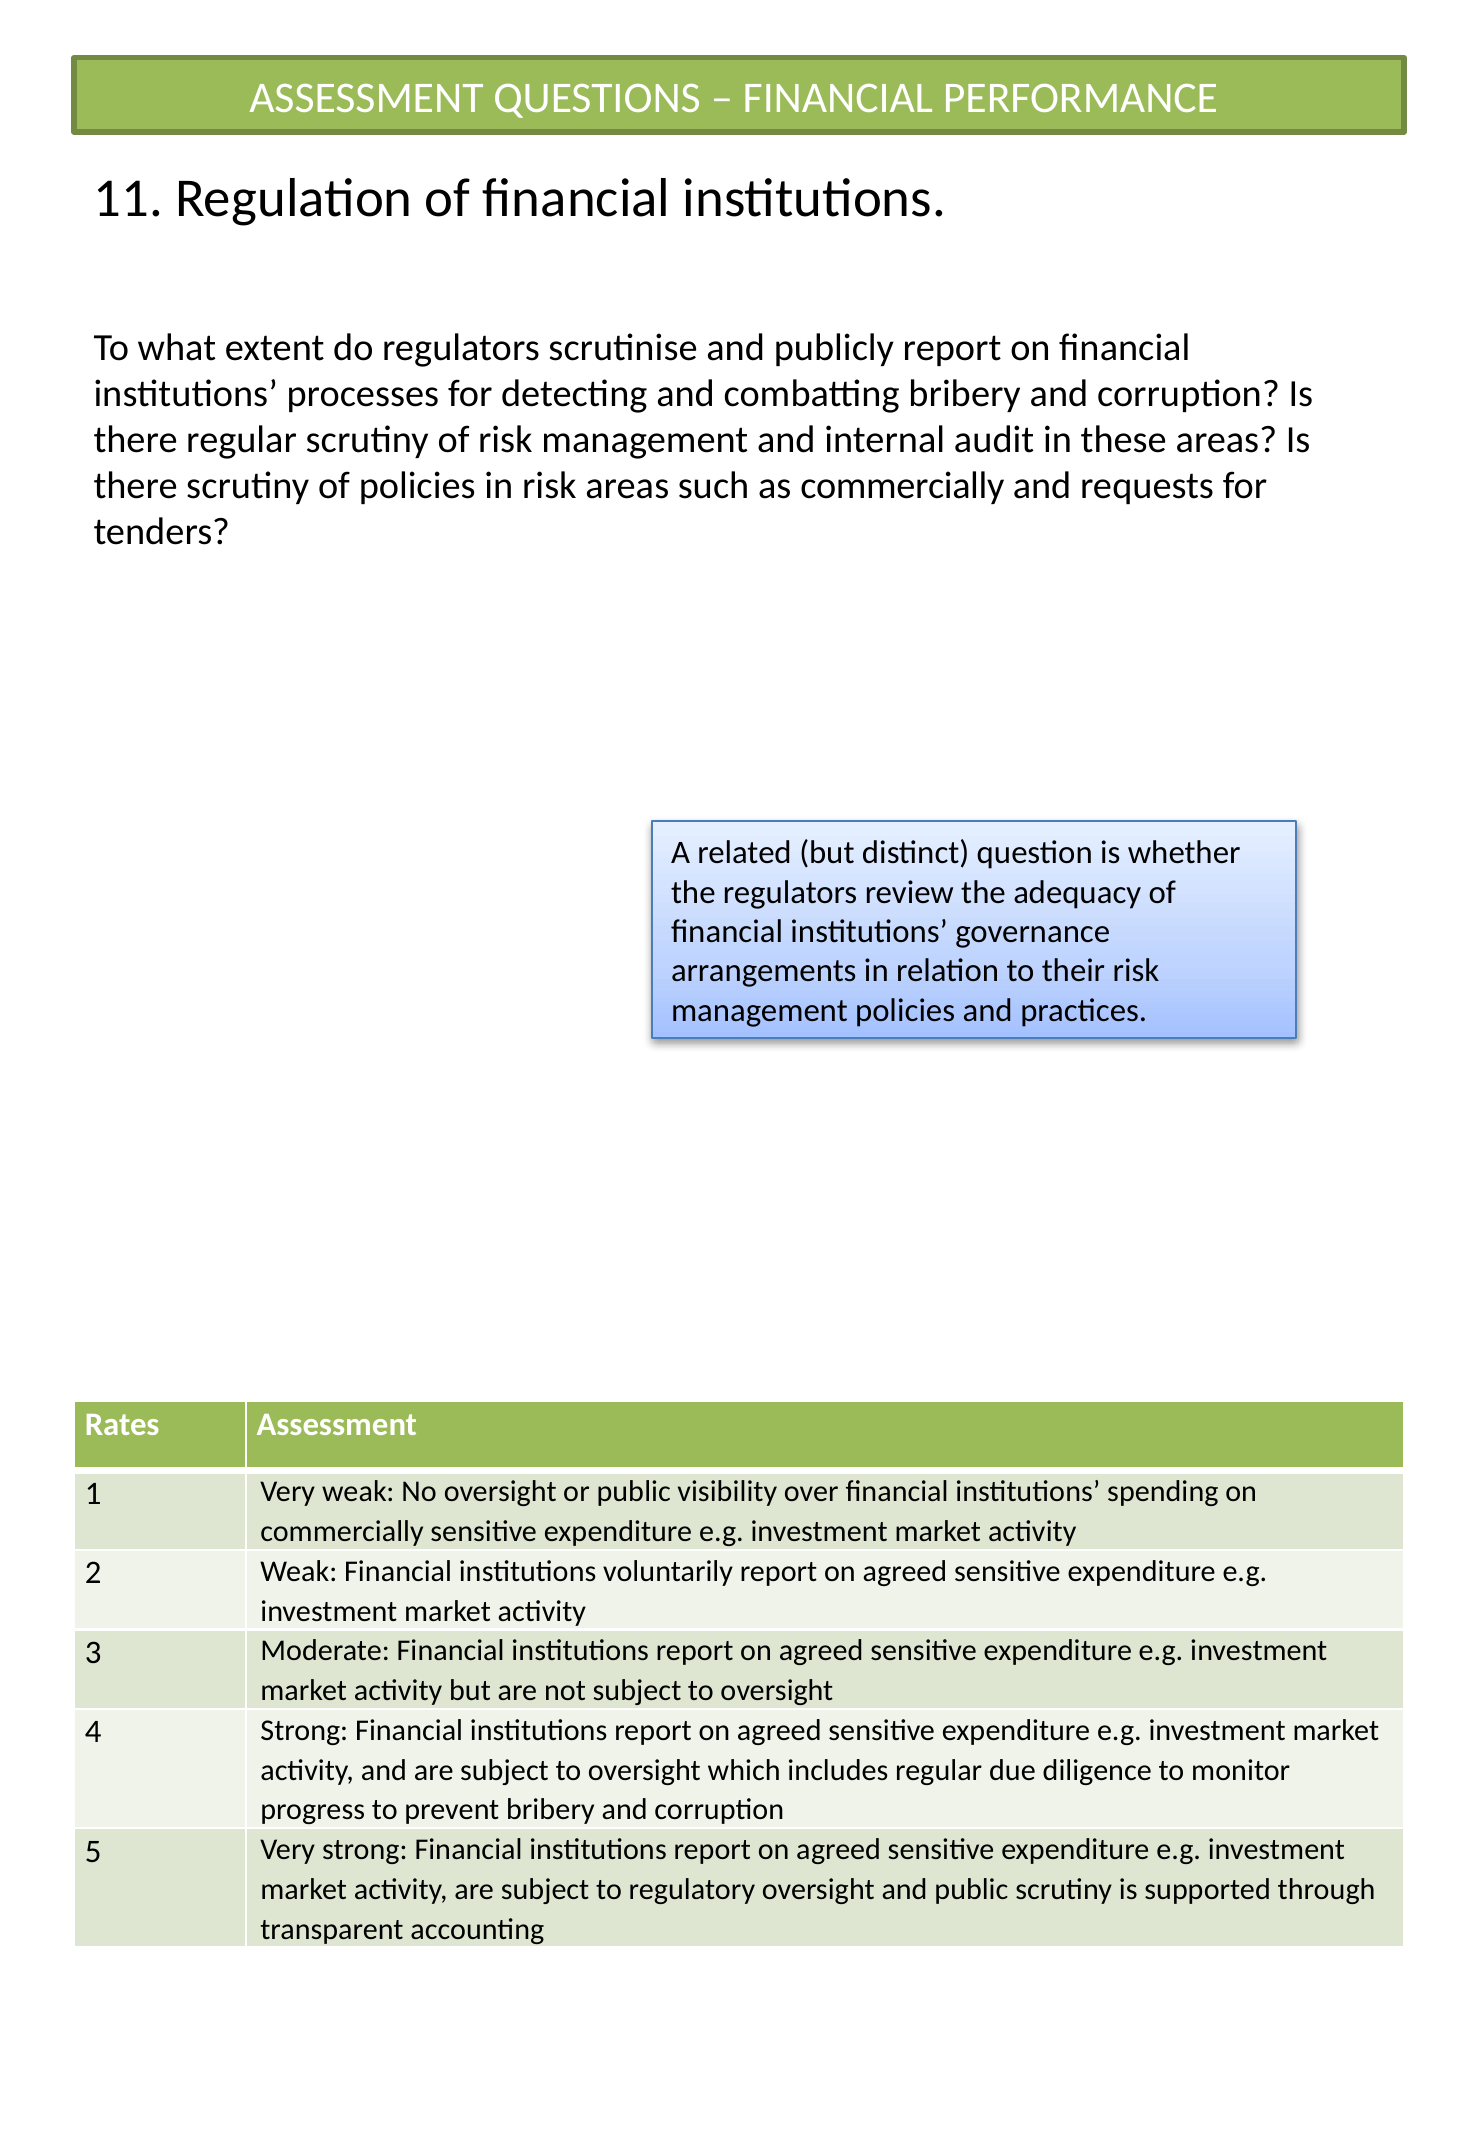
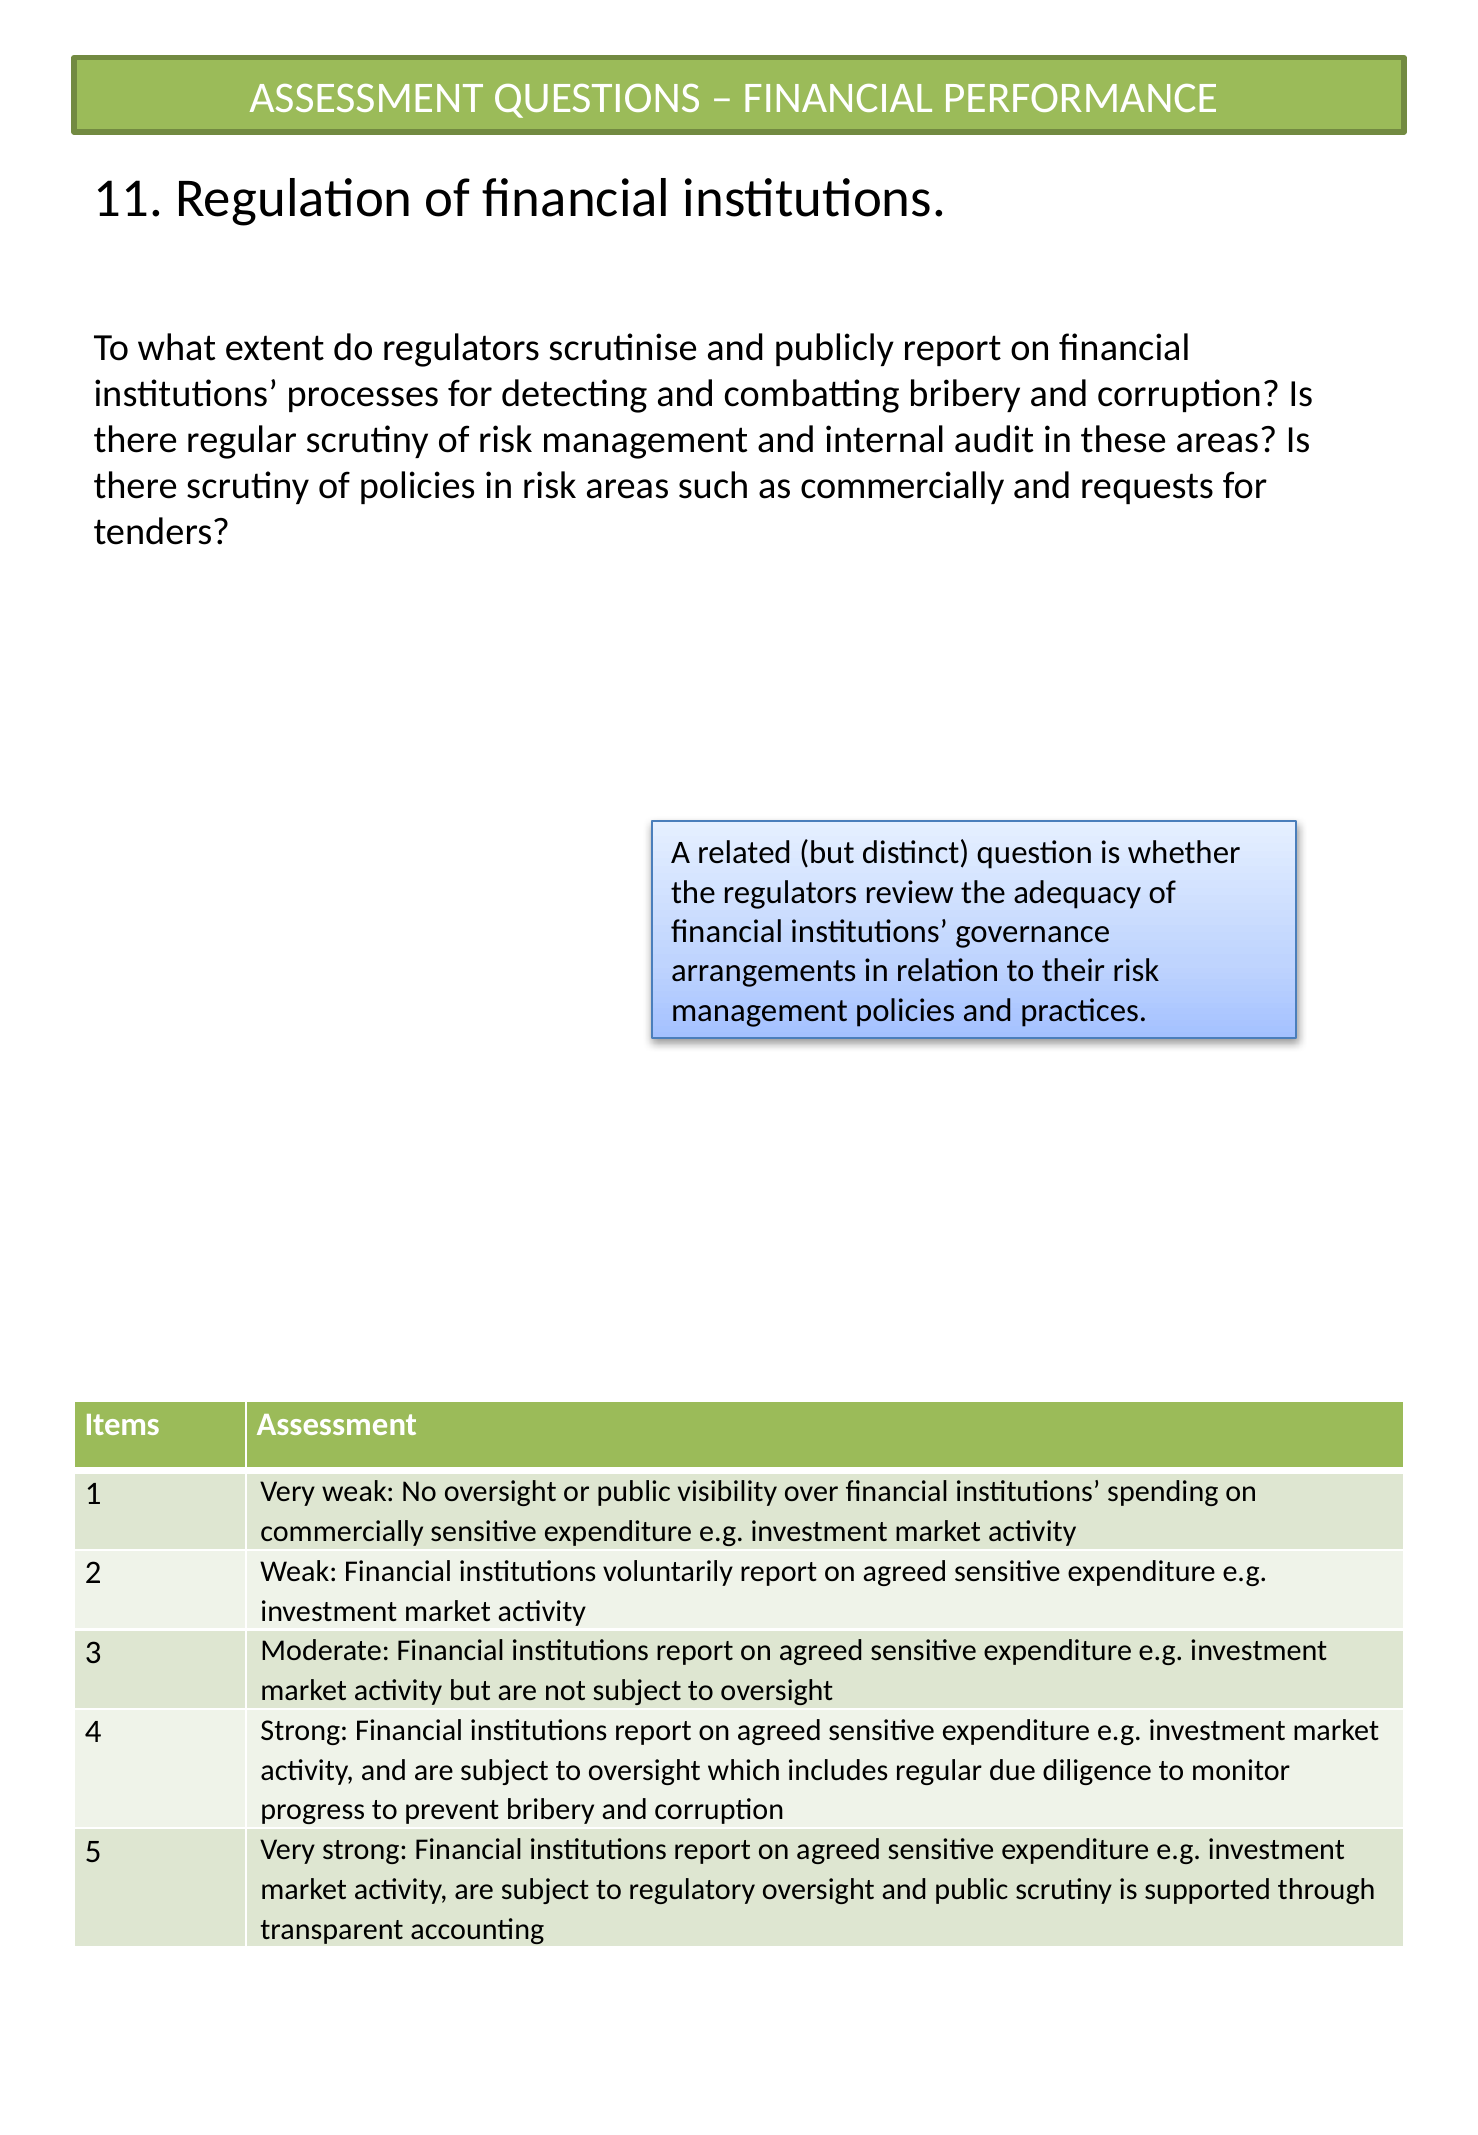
Rates: Rates -> Items (122, 1424)
